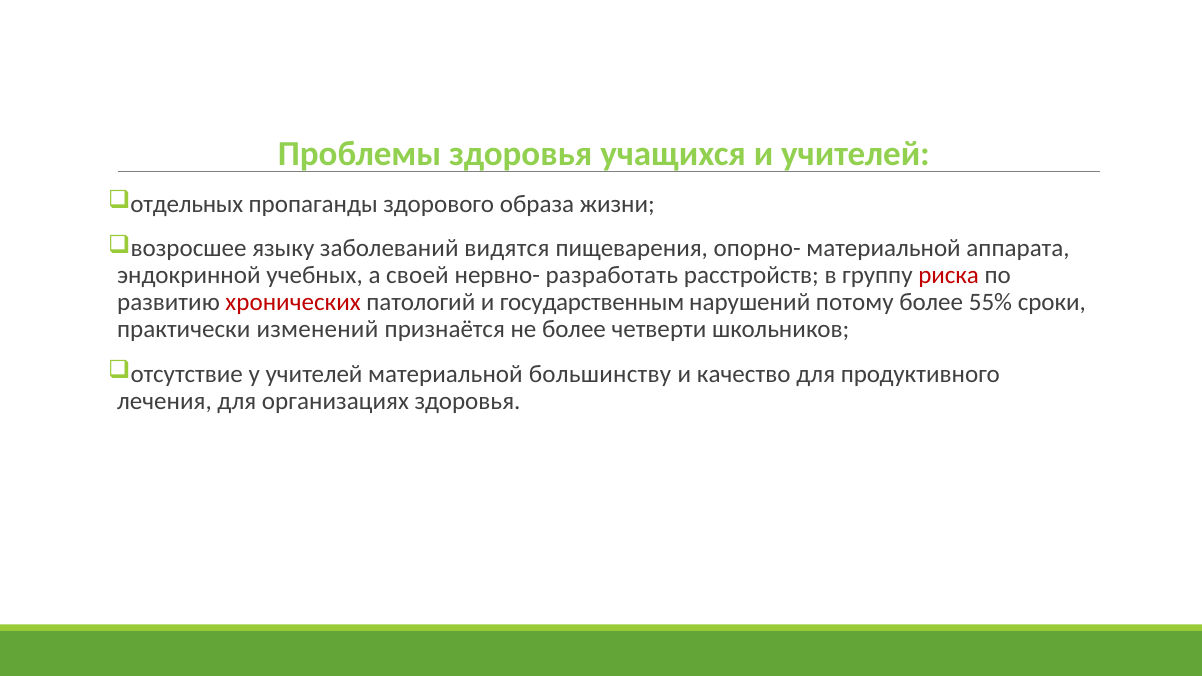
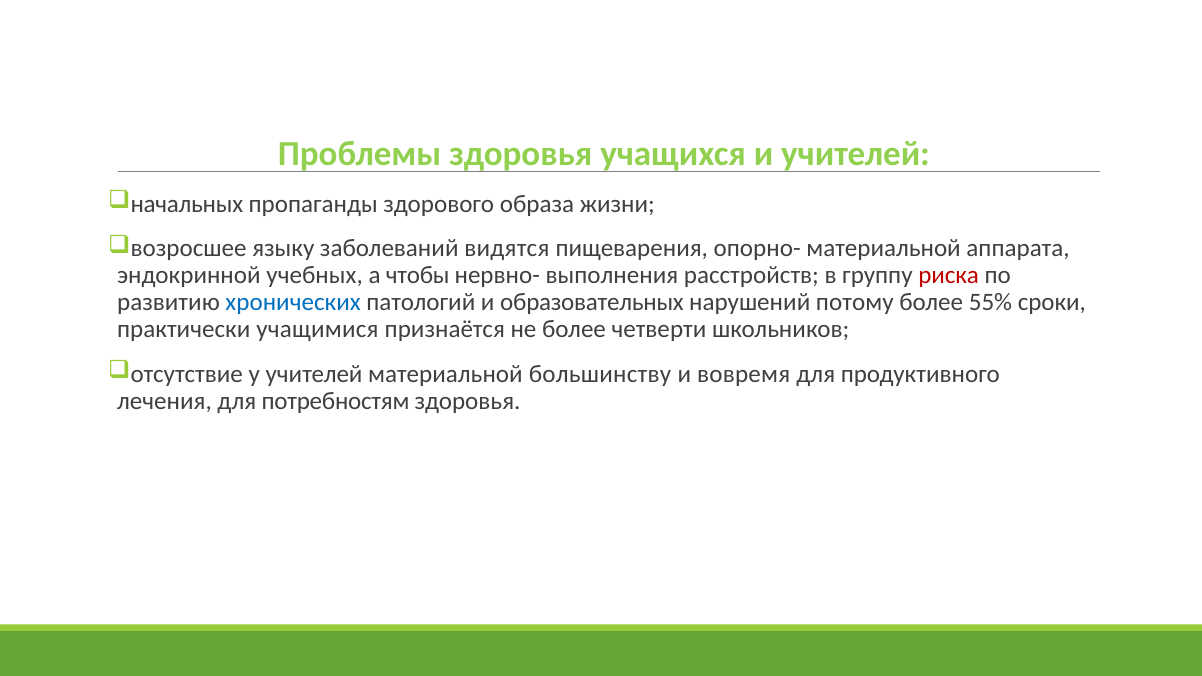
отдельных: отдельных -> начальных (187, 204)
своей: своей -> чтобы (418, 275)
разработать: разработать -> выполнения (612, 275)
хронических colour: red -> blue (293, 303)
государственным: государственным -> образовательных (592, 303)
изменений: изменений -> учащимися (317, 330)
качество: качество -> вовремя (744, 374)
организациях: организациях -> потребностям (336, 401)
